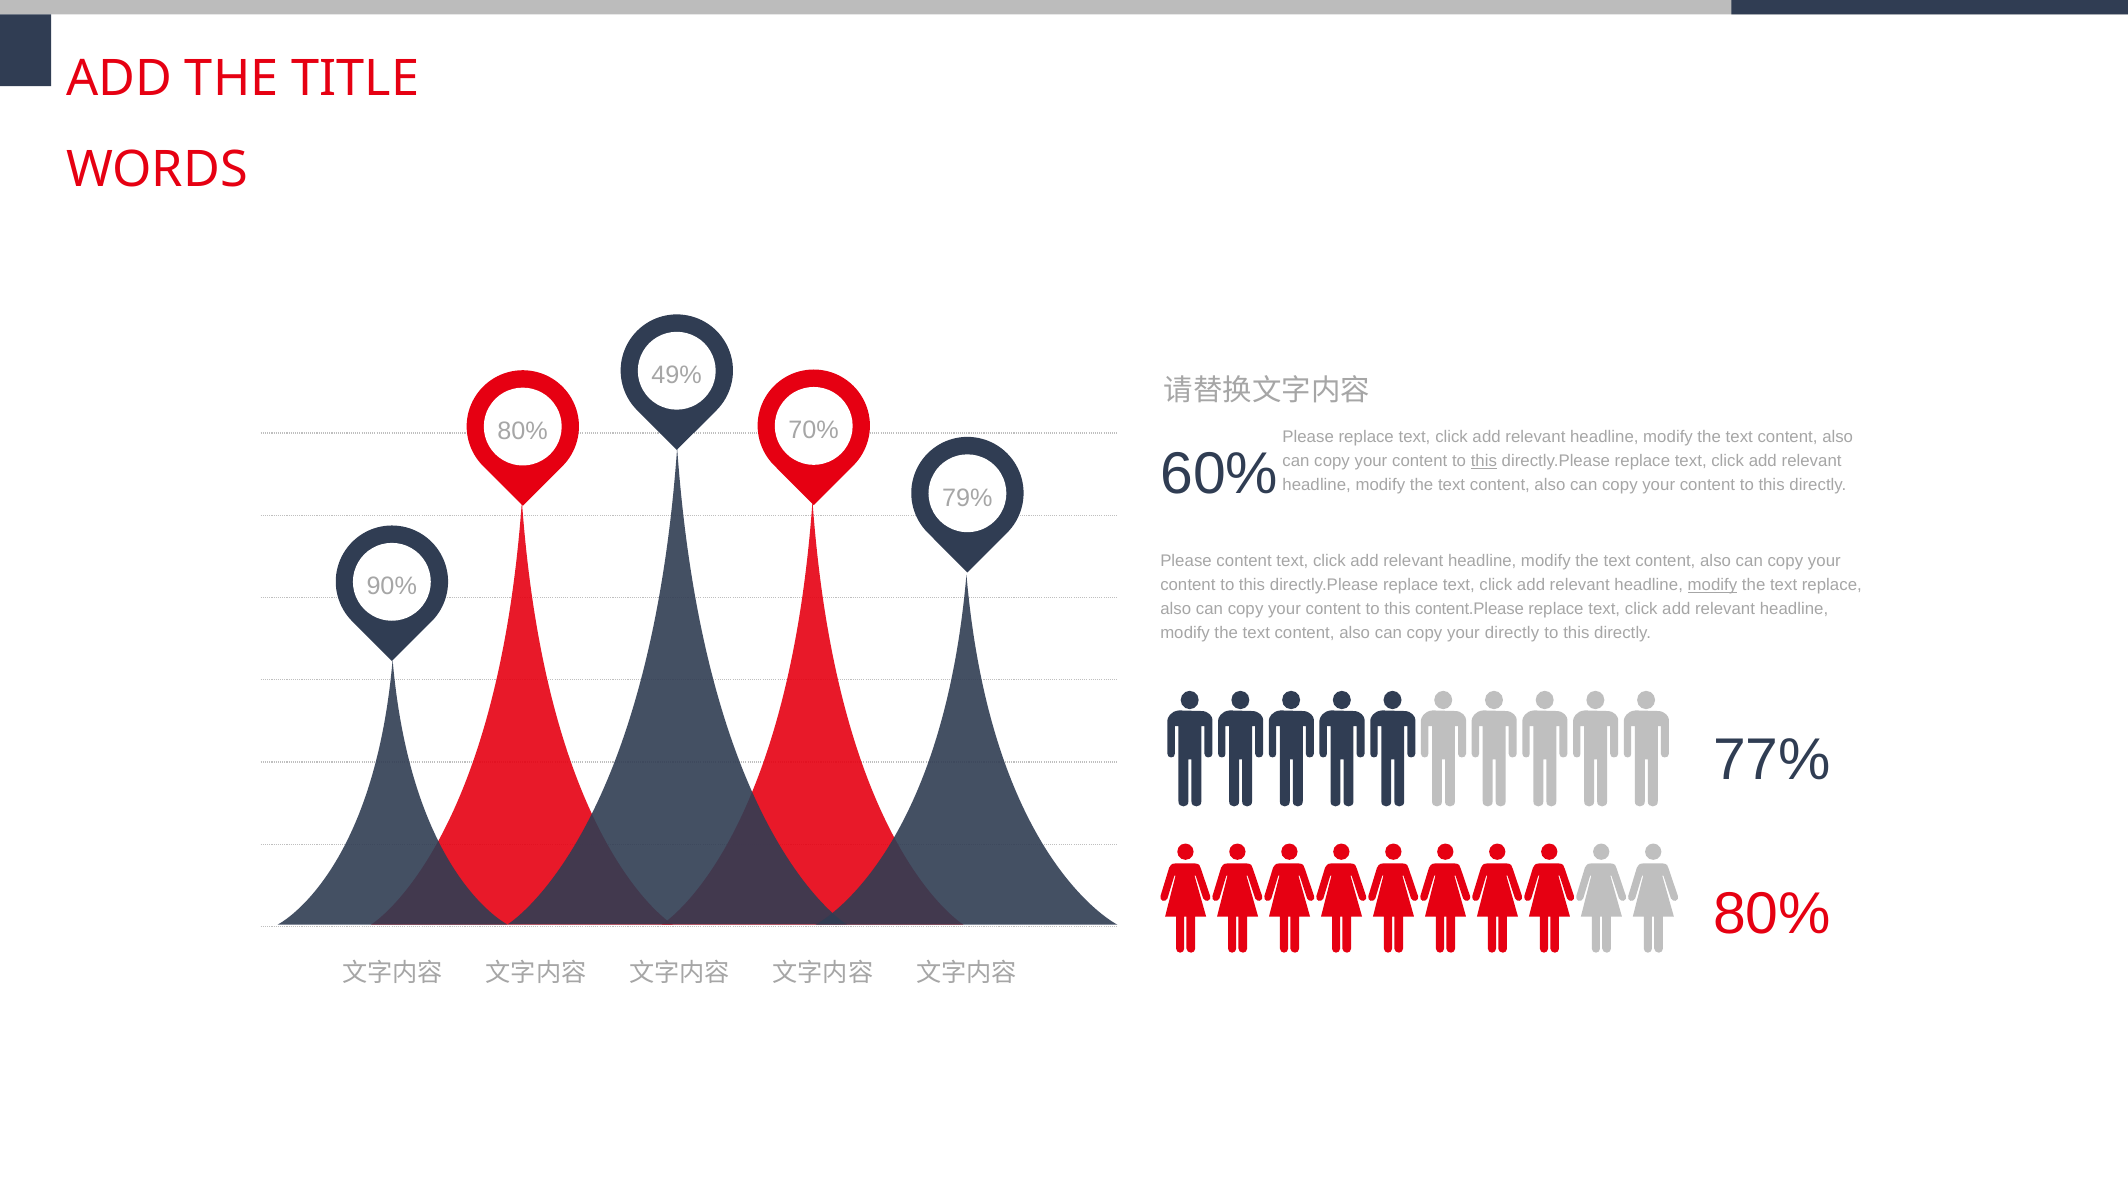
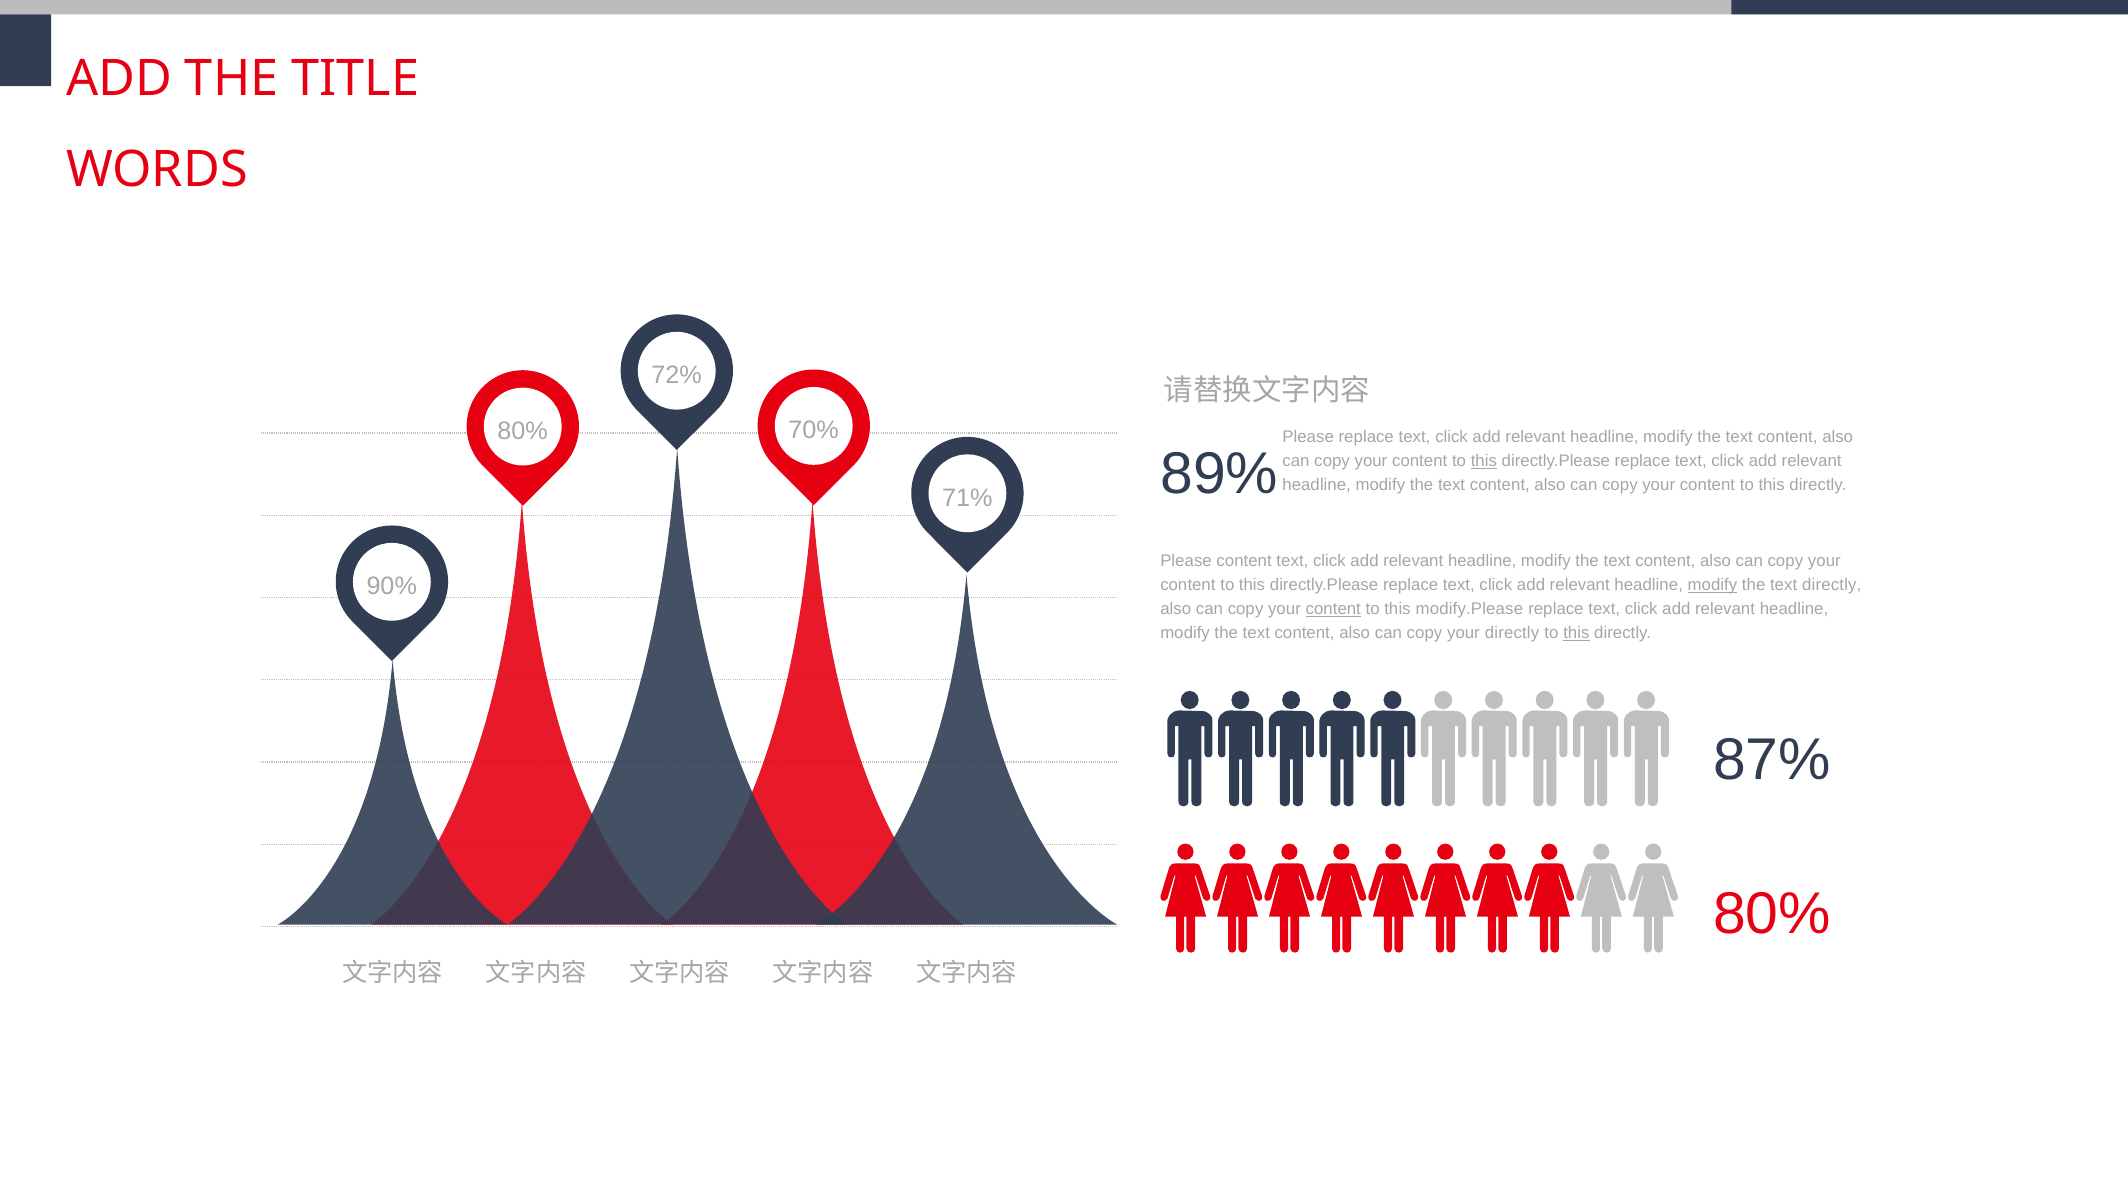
49%: 49% -> 72% (677, 375)
60%: 60% -> 89% (1219, 474)
79%: 79% -> 71% (967, 498)
text replace: replace -> directly (1832, 585)
content underline: none -> present (1333, 609)
content.Please: content.Please -> modify.Please (1469, 609)
this underline: none -> present (1576, 633)
77%: 77% -> 87% (1772, 760)
